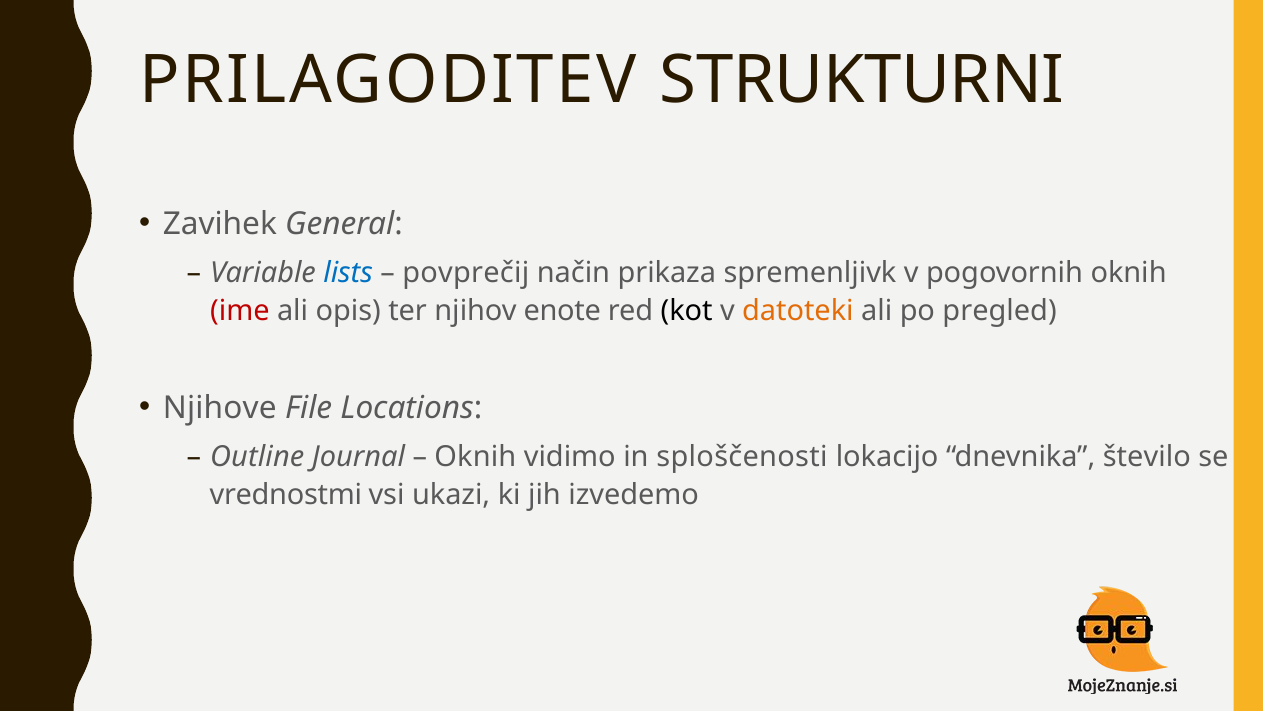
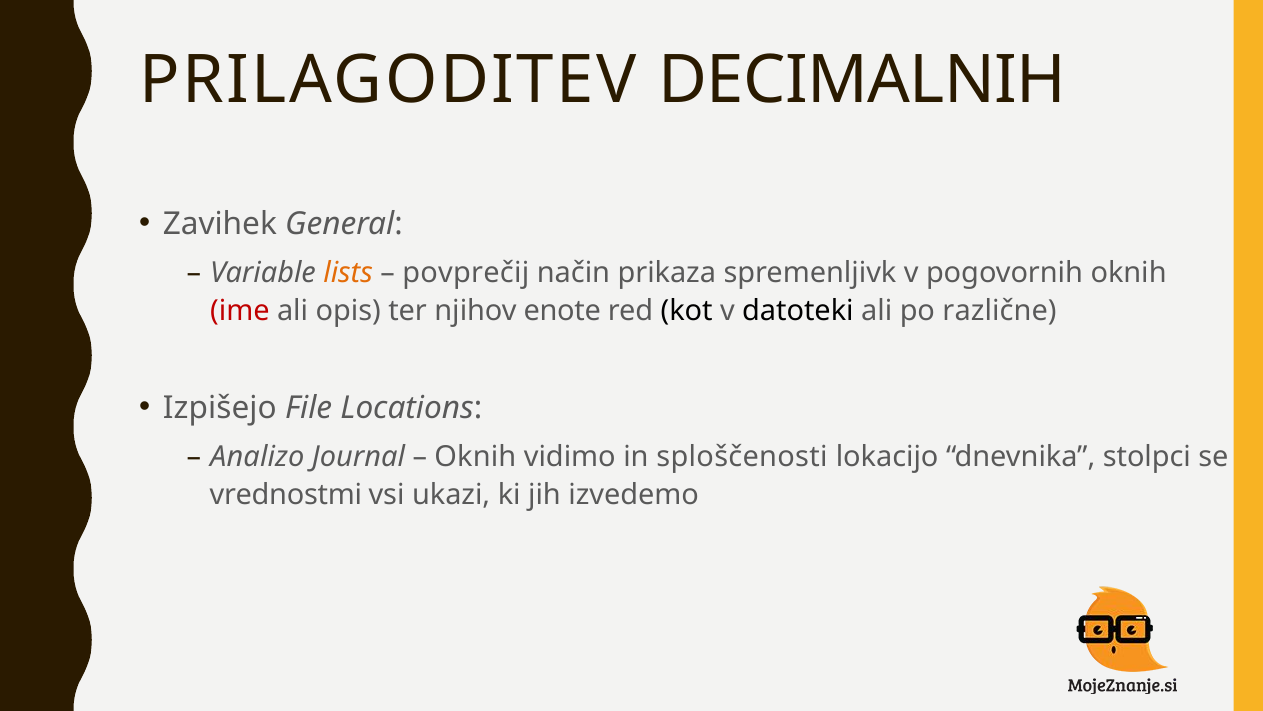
STRUKTURNI: STRUKTURNI -> DECIMALNIH (862, 80)
lists colour: blue -> orange (348, 273)
datoteki colour: orange -> black (798, 311)
pregled: pregled -> različne (1000, 311)
Njihove: Njihove -> Izpišejo (220, 408)
Outline: Outline -> Analizo (257, 457)
število: število -> stolpci (1147, 457)
